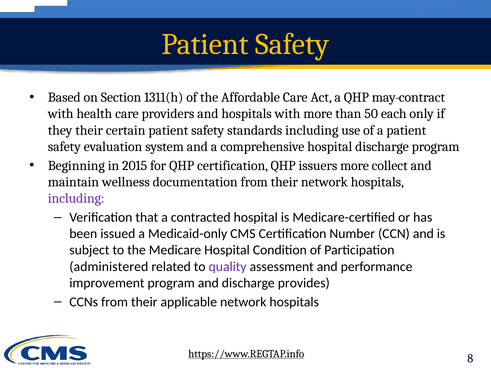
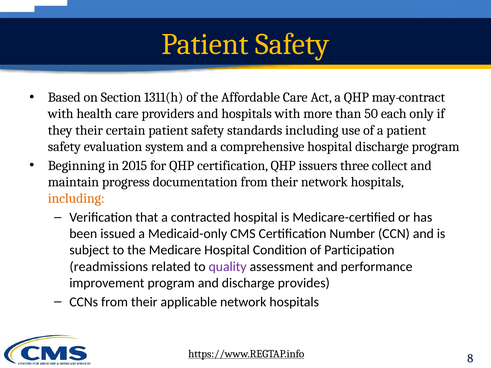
issuers more: more -> three (355, 166)
wellness: wellness -> progress (126, 182)
including colour: purple -> orange (76, 198)
administered: administered -> readmissions (109, 267)
